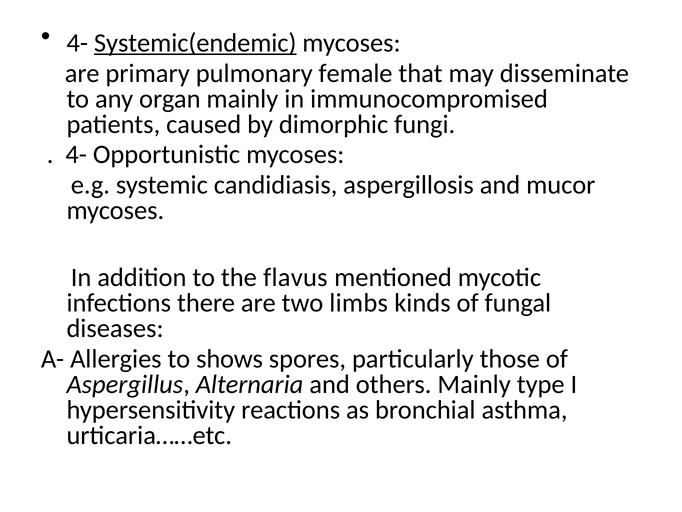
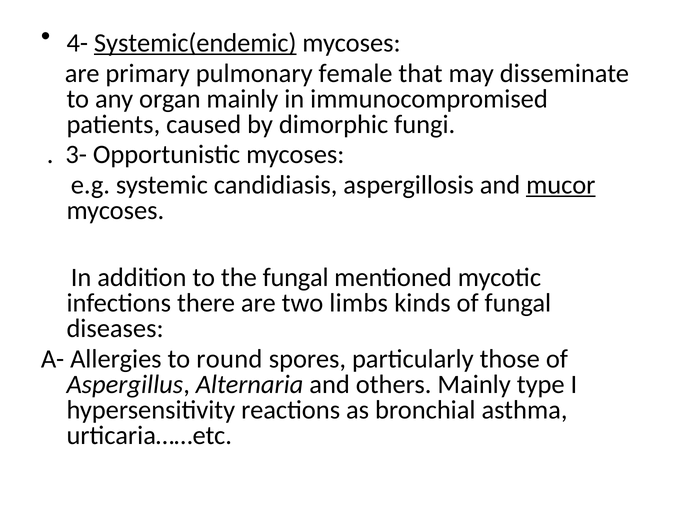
4-: 4- -> 3- (76, 154)
mucor underline: none -> present (561, 185)
the flavus: flavus -> fungal (296, 277)
shows: shows -> round (229, 359)
